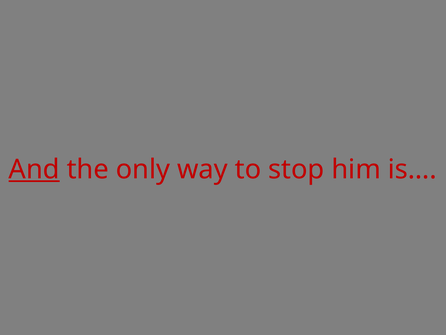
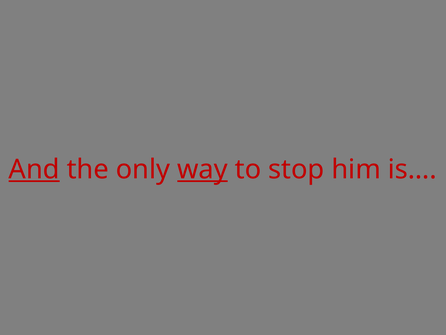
way underline: none -> present (202, 169)
